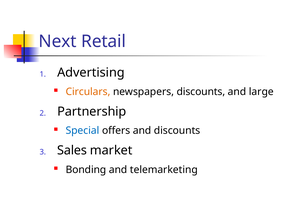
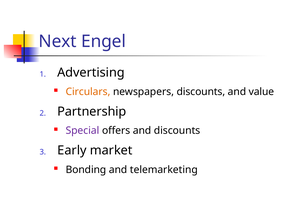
Retail: Retail -> Engel (104, 41)
large: large -> value (261, 92)
Special colour: blue -> purple (82, 131)
Sales: Sales -> Early (72, 150)
